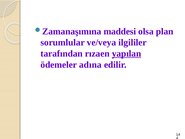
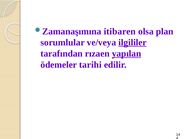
maddesi: maddesi -> itibaren (120, 31)
ilgililer underline: none -> present (133, 42)
adına: adına -> tarihi (90, 65)
